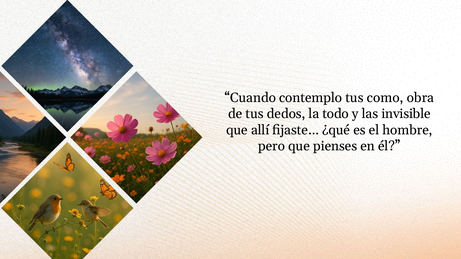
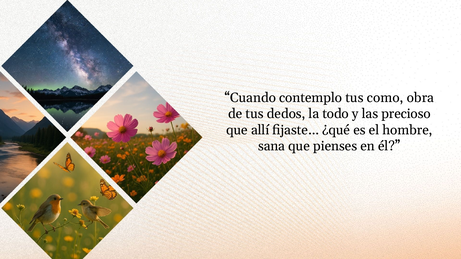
invisible: invisible -> precioso (406, 114)
pero: pero -> sana (272, 146)
